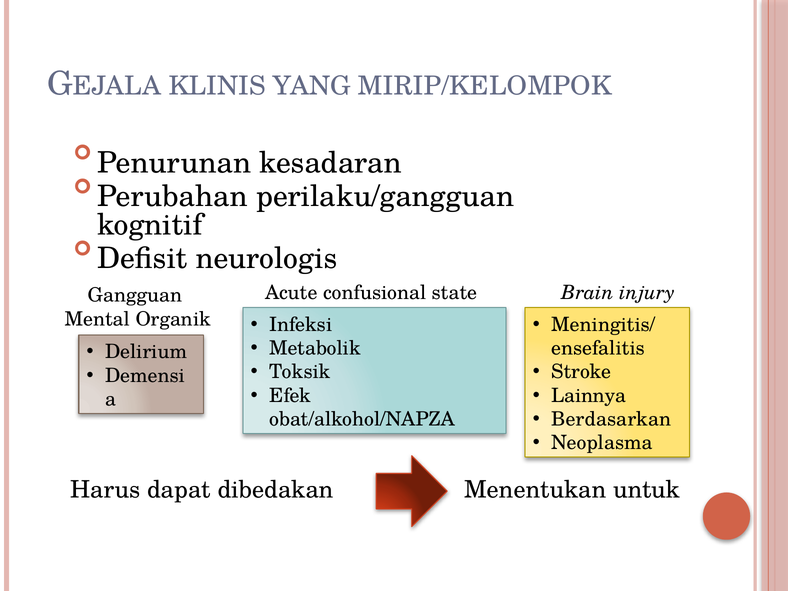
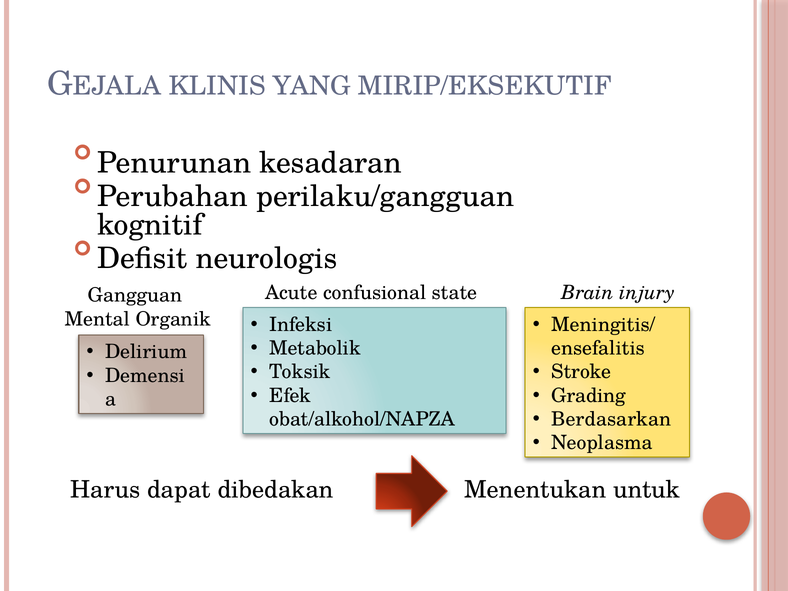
MIRIP/KELOMPOK: MIRIP/KELOMPOK -> MIRIP/EKSEKUTIF (485, 86)
Lainnya: Lainnya -> Grading (589, 396)
